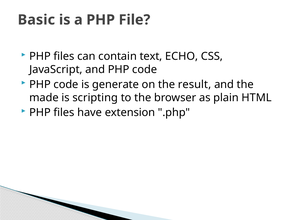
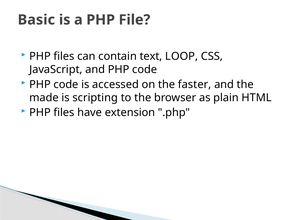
ECHO: ECHO -> LOOP (182, 56)
generate: generate -> accessed (116, 84)
result: result -> faster (195, 84)
